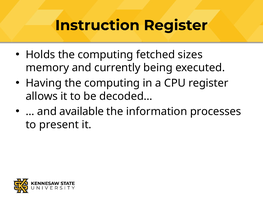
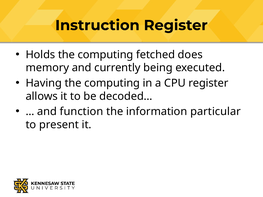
sizes: sizes -> does (190, 55)
available: available -> function (82, 112)
processes: processes -> particular (216, 112)
